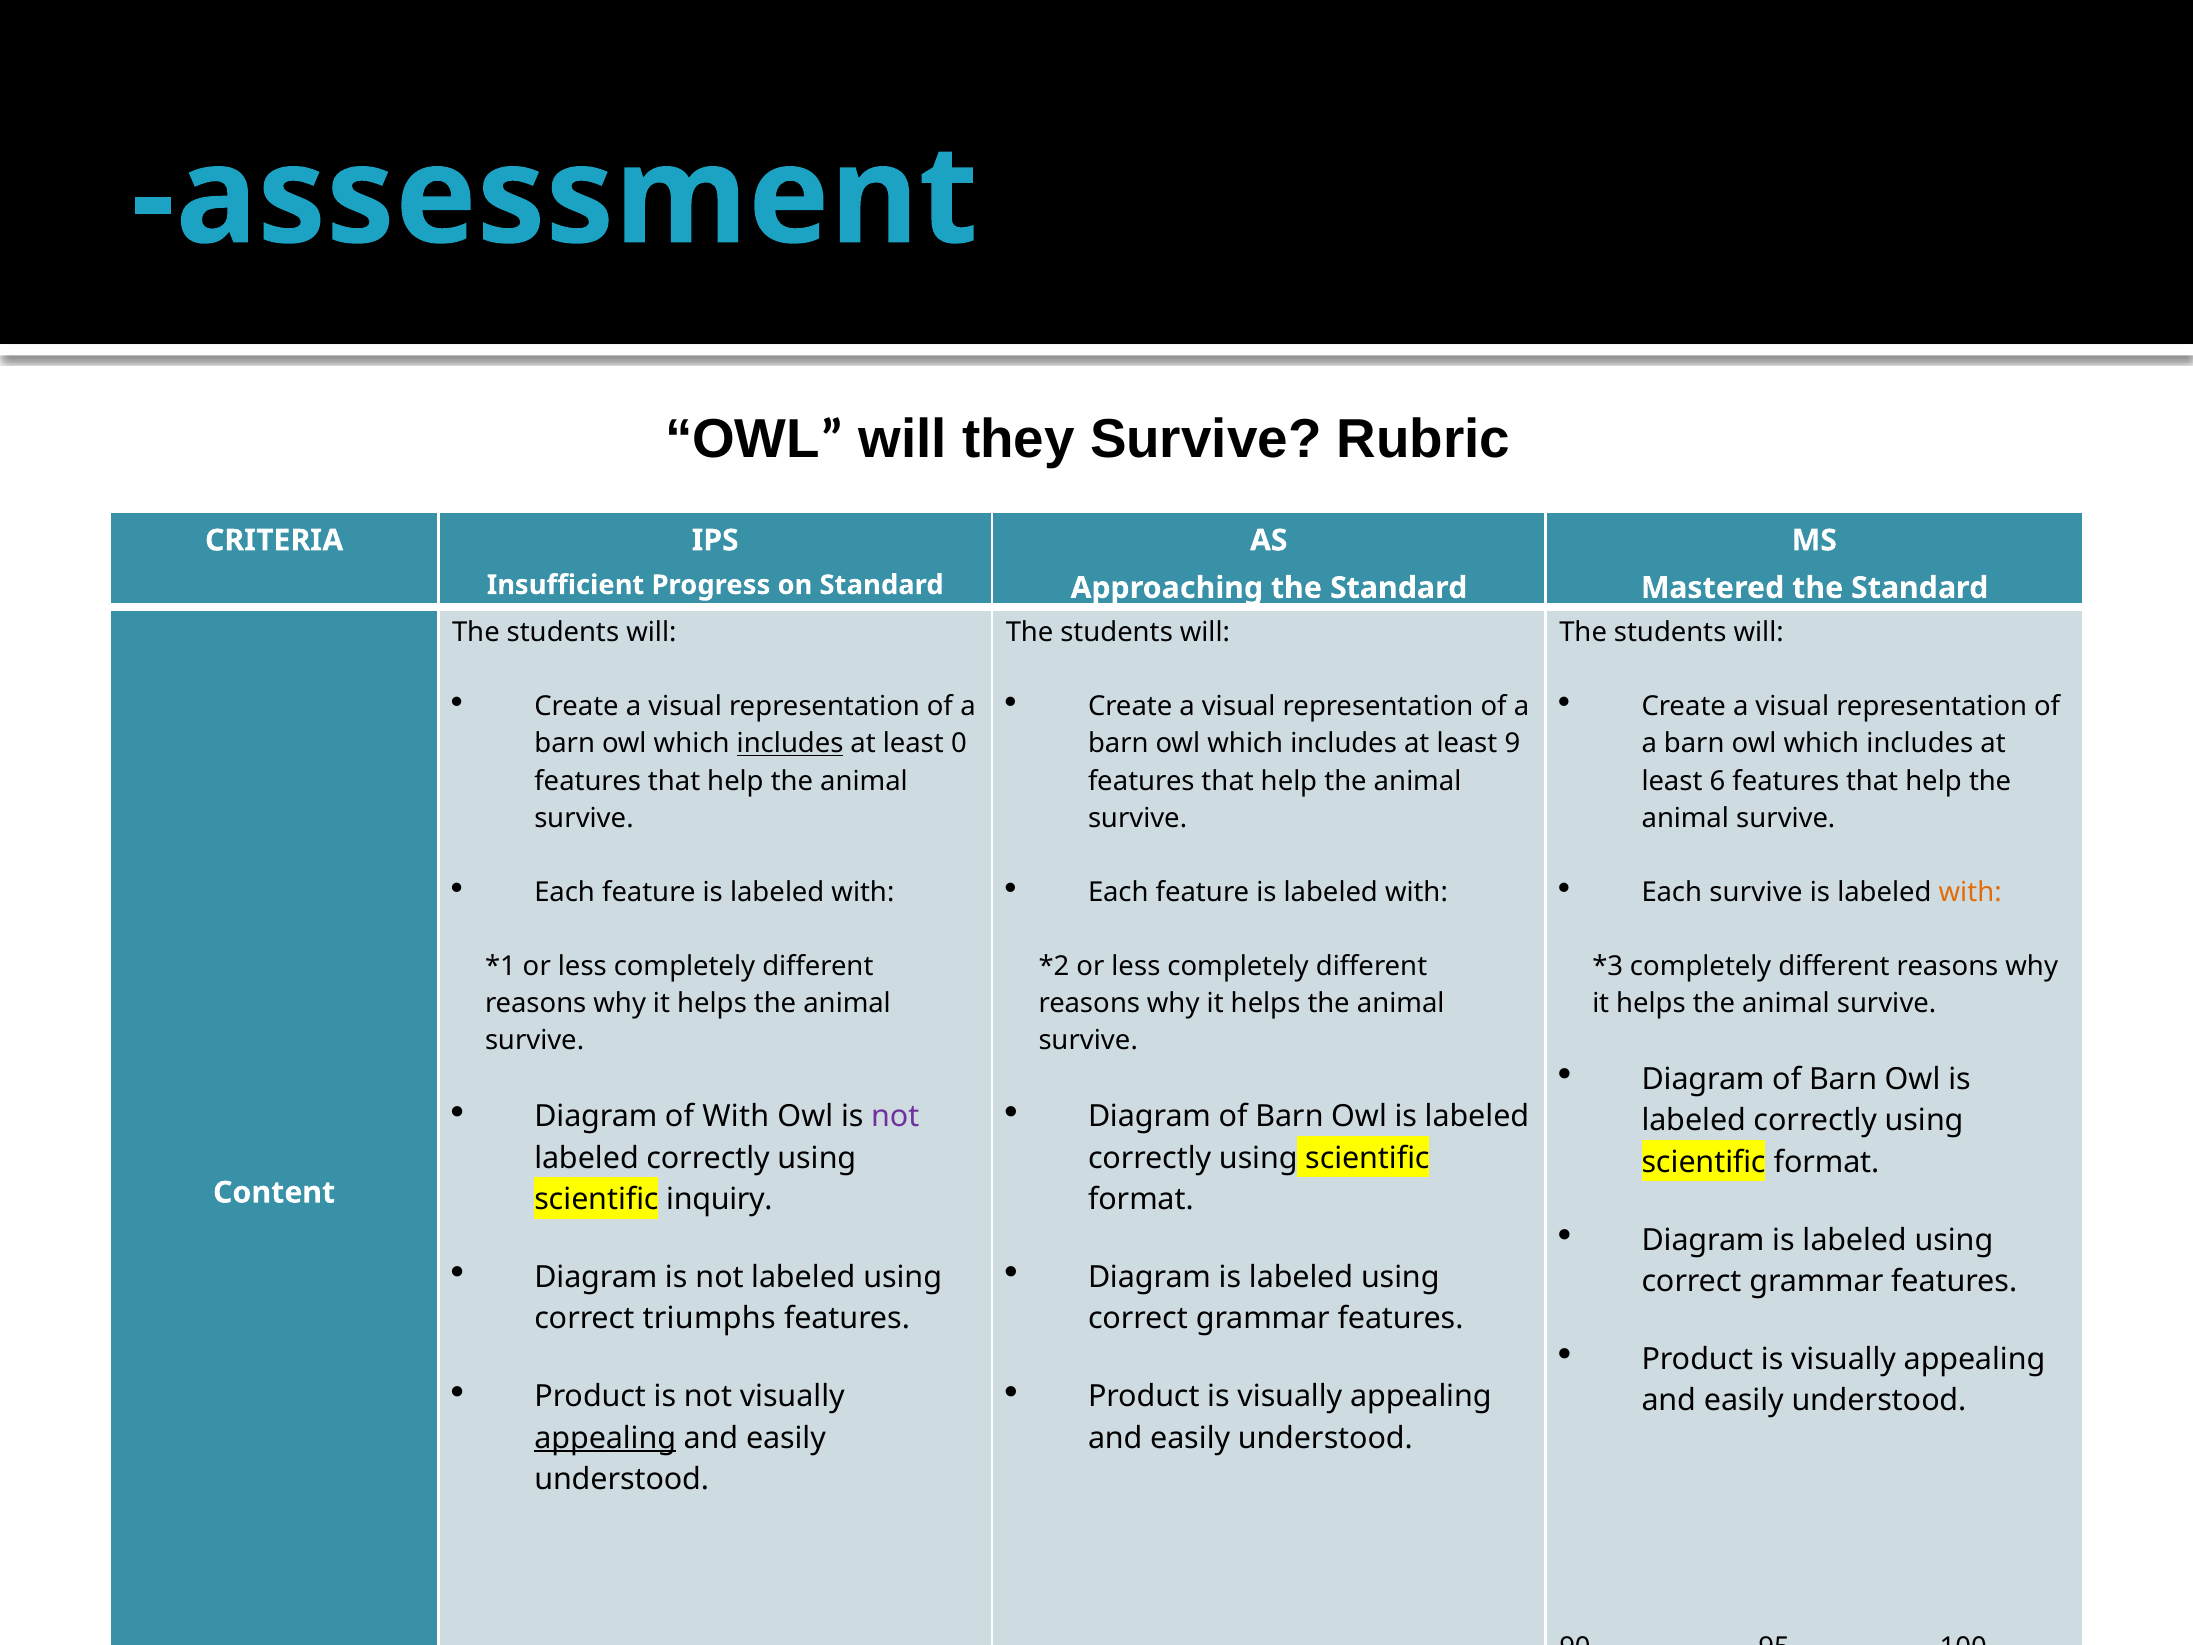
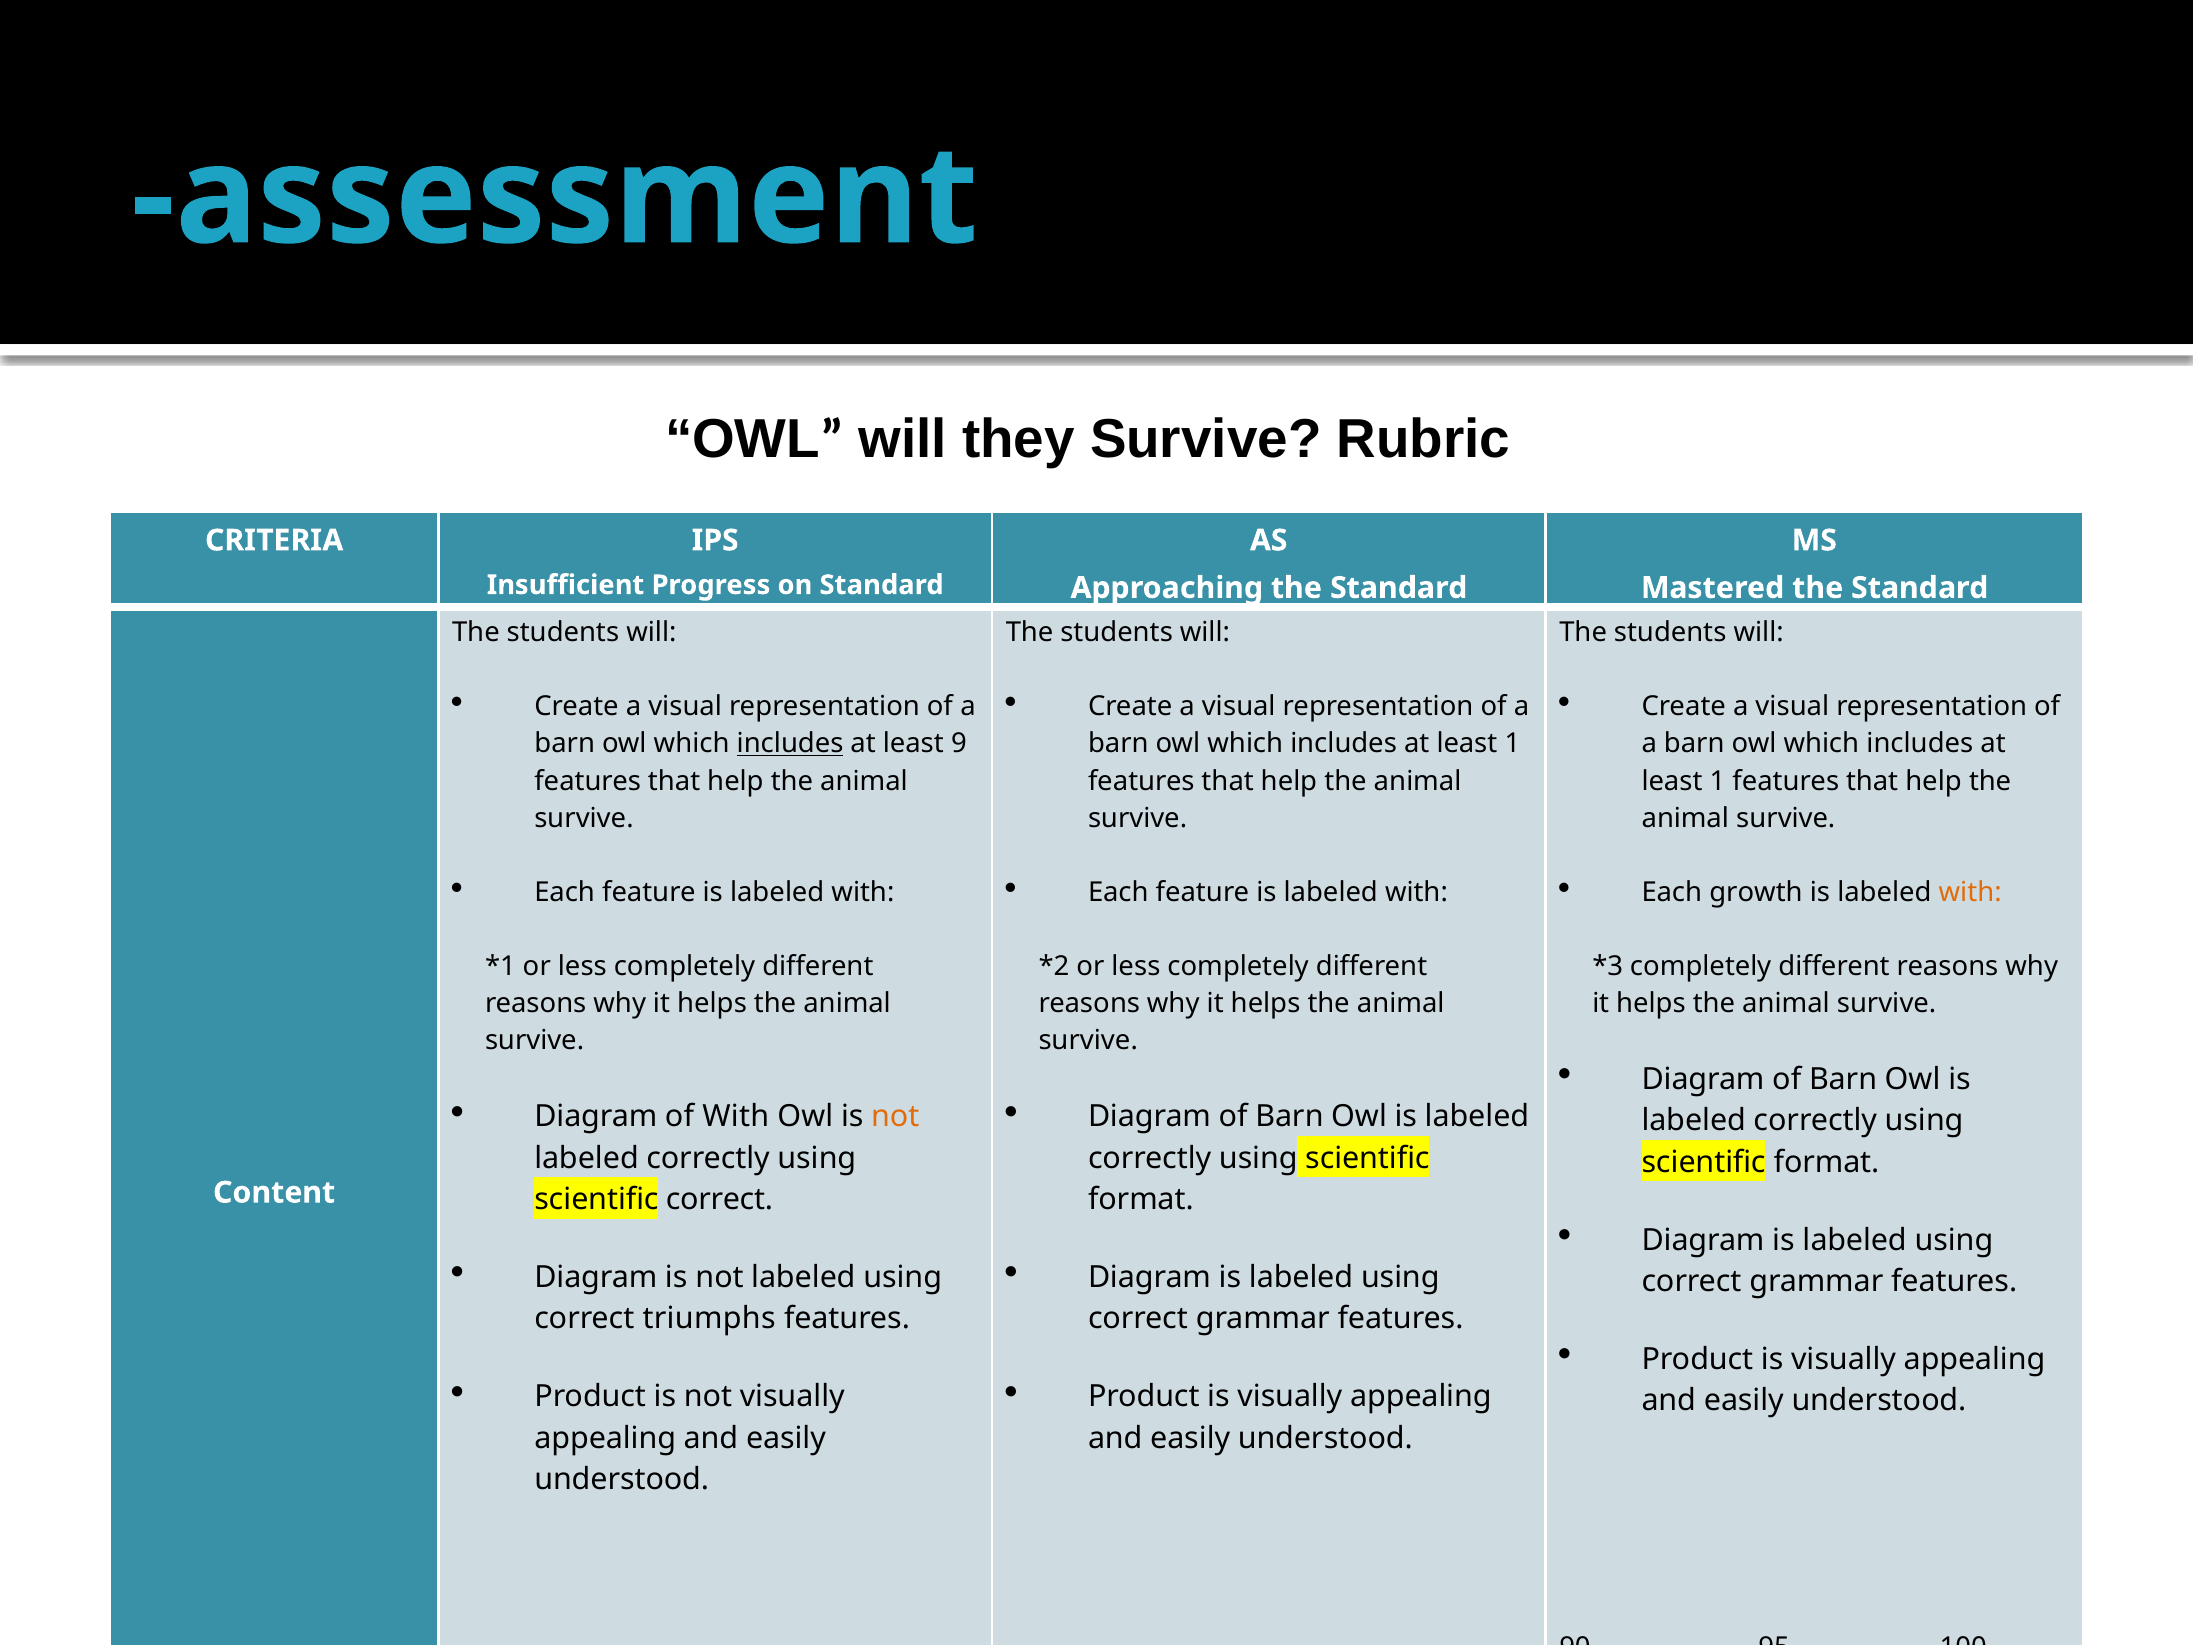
0: 0 -> 9 (959, 744)
9: 9 -> 1 (1512, 744)
6: 6 -> 1 (1718, 781)
Each survive: survive -> growth (1756, 892)
not colour: purple -> orange (895, 1117)
scientific inquiry: inquiry -> correct (719, 1199)
appealing underline: present -> none (605, 1438)
